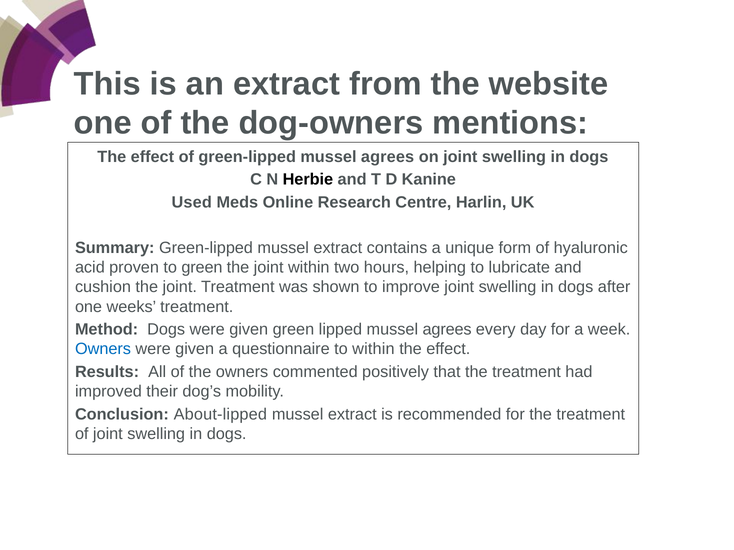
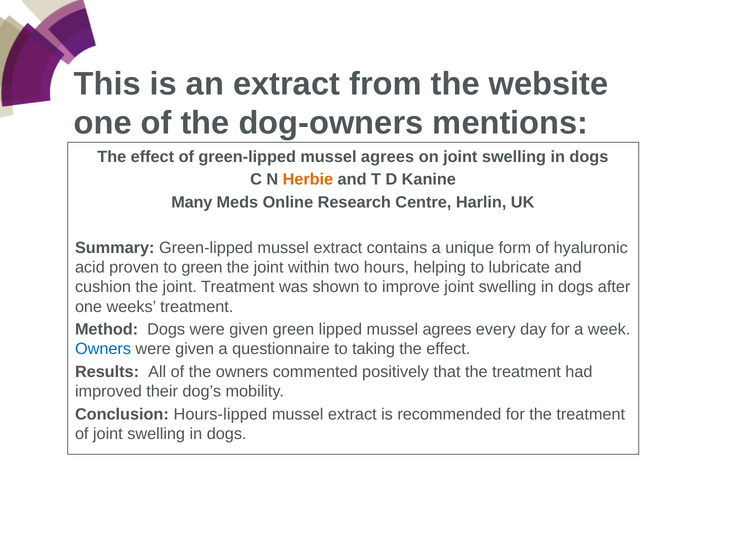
Herbie colour: black -> orange (308, 180)
Used: Used -> Many (192, 203)
to within: within -> taking (374, 349)
About-lipped: About-lipped -> Hours-lipped (220, 415)
